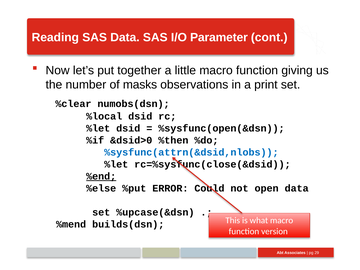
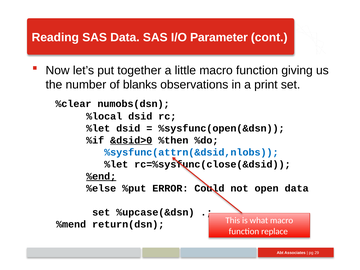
masks: masks -> blanks (140, 85)
&dsid>0 underline: none -> present (131, 140)
builds(dsn: builds(dsn -> return(dsn (128, 224)
version: version -> replace (275, 231)
